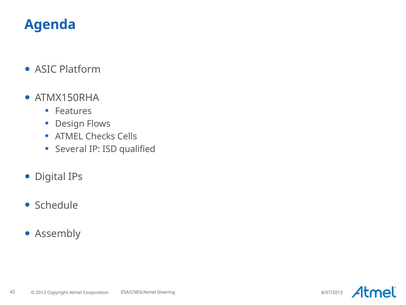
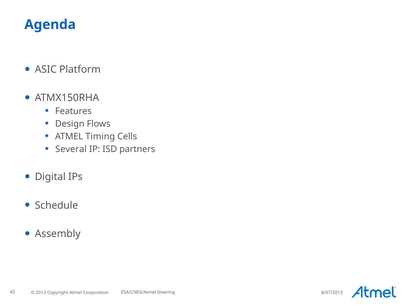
Checks: Checks -> Timing (100, 136)
qualified: qualified -> partners (137, 149)
